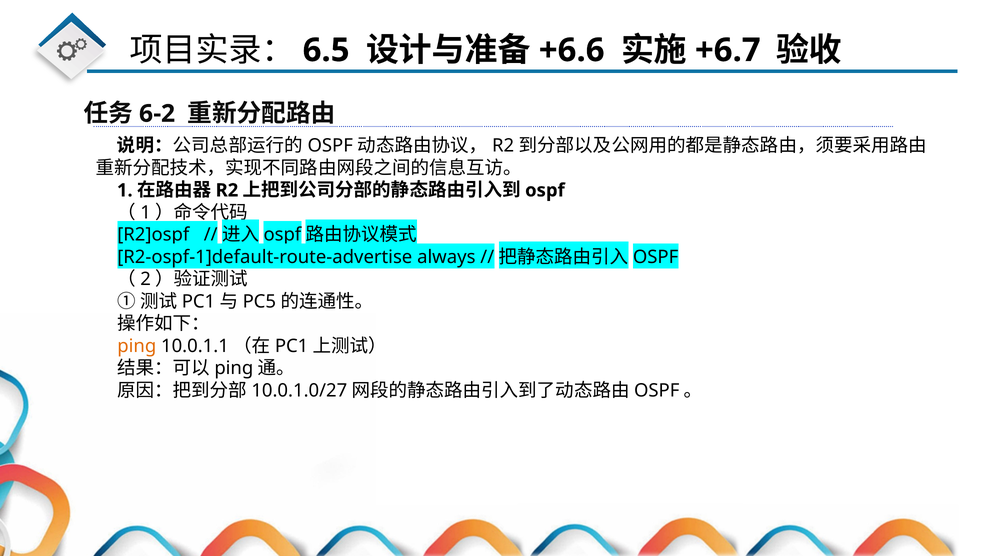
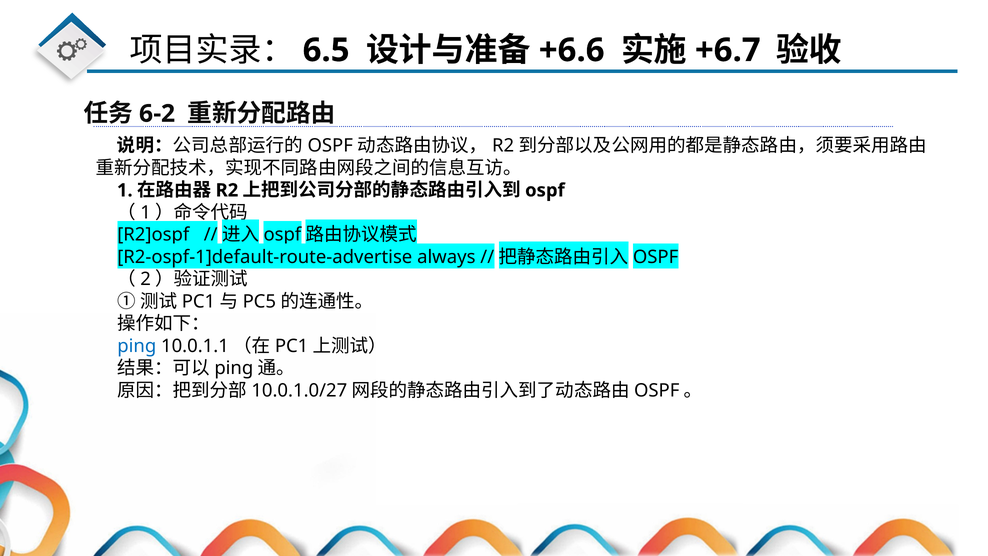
ping colour: orange -> blue (137, 346)
